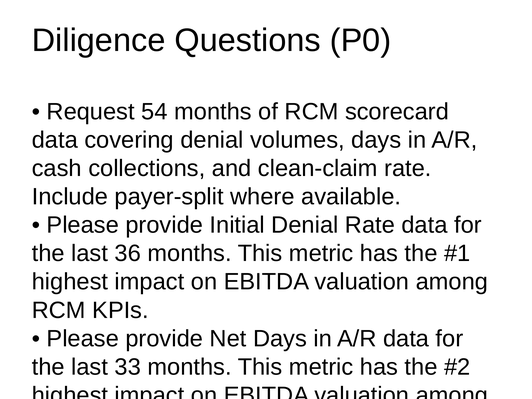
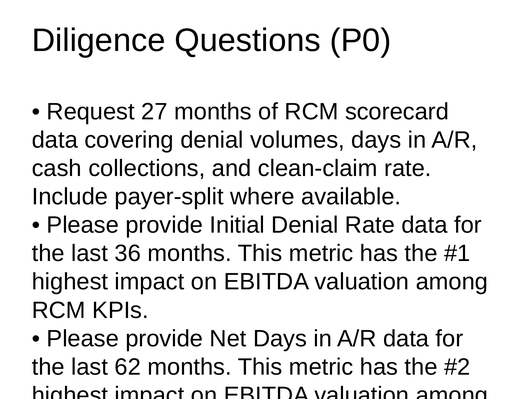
54: 54 -> 27 (154, 112)
33: 33 -> 62 (128, 367)
